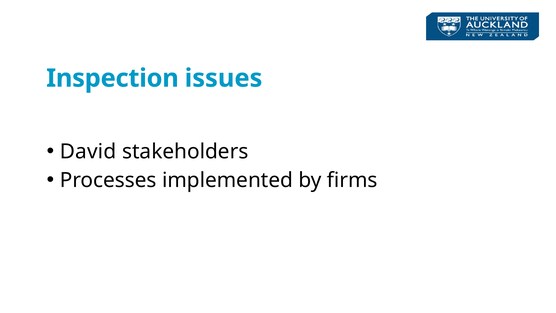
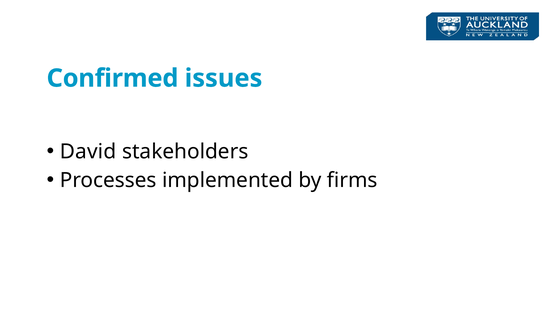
Inspection: Inspection -> Confirmed (113, 78)
